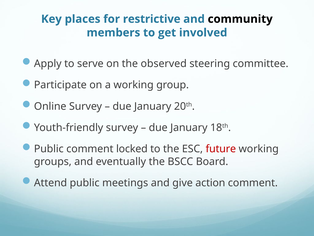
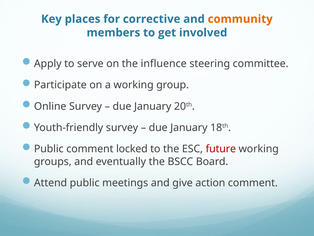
restrictive: restrictive -> corrective (152, 19)
community colour: black -> orange (240, 19)
observed: observed -> influence (164, 64)
